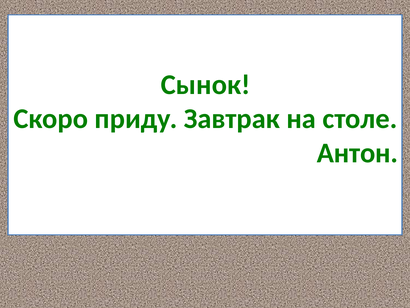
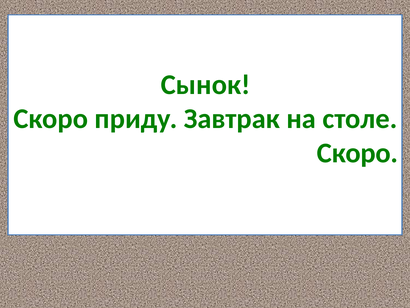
Антон: Антон -> Скоро (357, 153)
